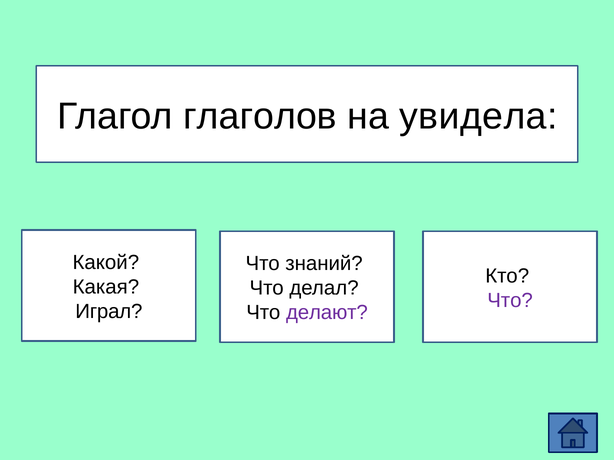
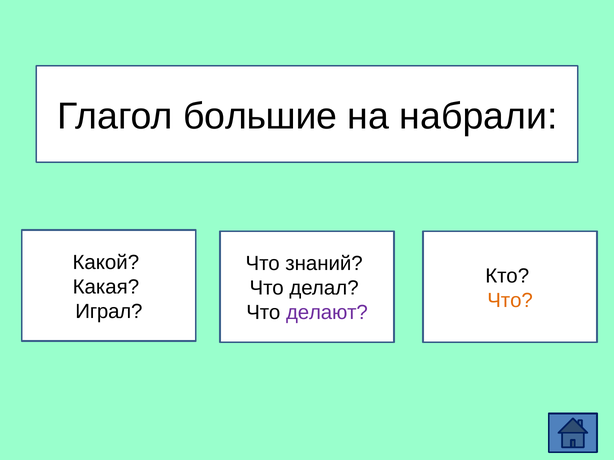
глаголов: глаголов -> большие (260, 117)
увидела: увидела -> набрали (479, 117)
Что colour: purple -> orange (510, 301)
